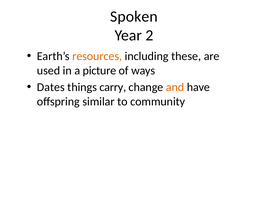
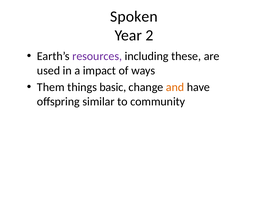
resources colour: orange -> purple (97, 56)
picture: picture -> impact (99, 71)
Dates: Dates -> Them (51, 87)
carry: carry -> basic (113, 87)
